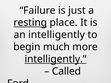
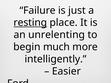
an intelligently: intelligently -> unrelenting (57, 35)
intelligently underline: present -> none (56, 59)
Called: Called -> Easier (66, 71)
